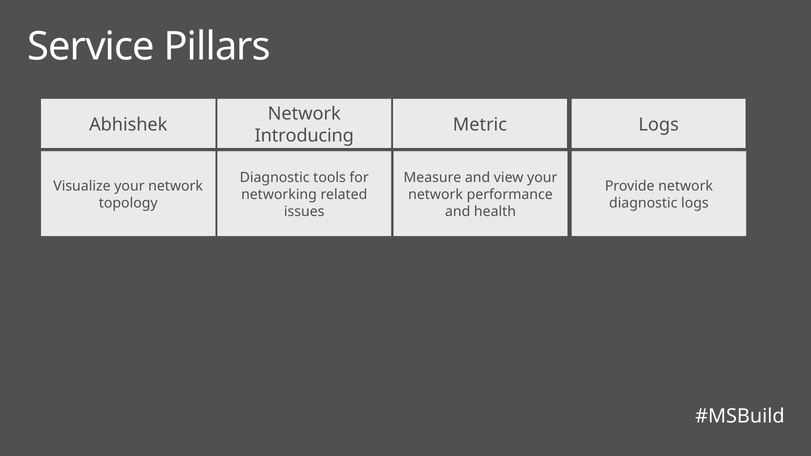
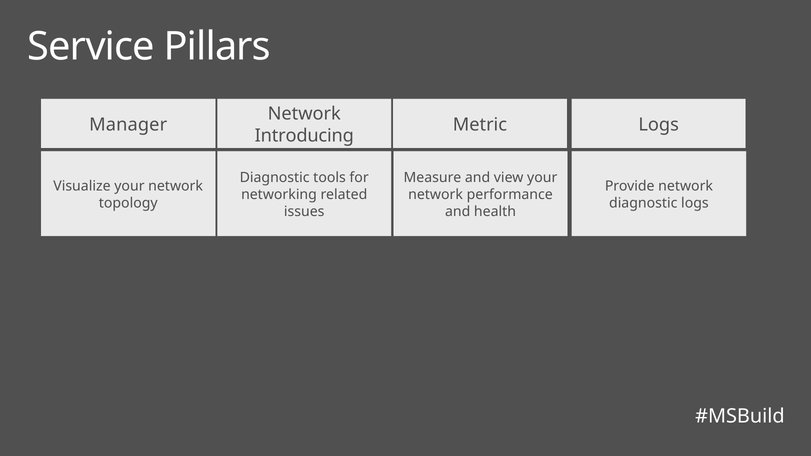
Abhishek: Abhishek -> Manager (128, 125)
